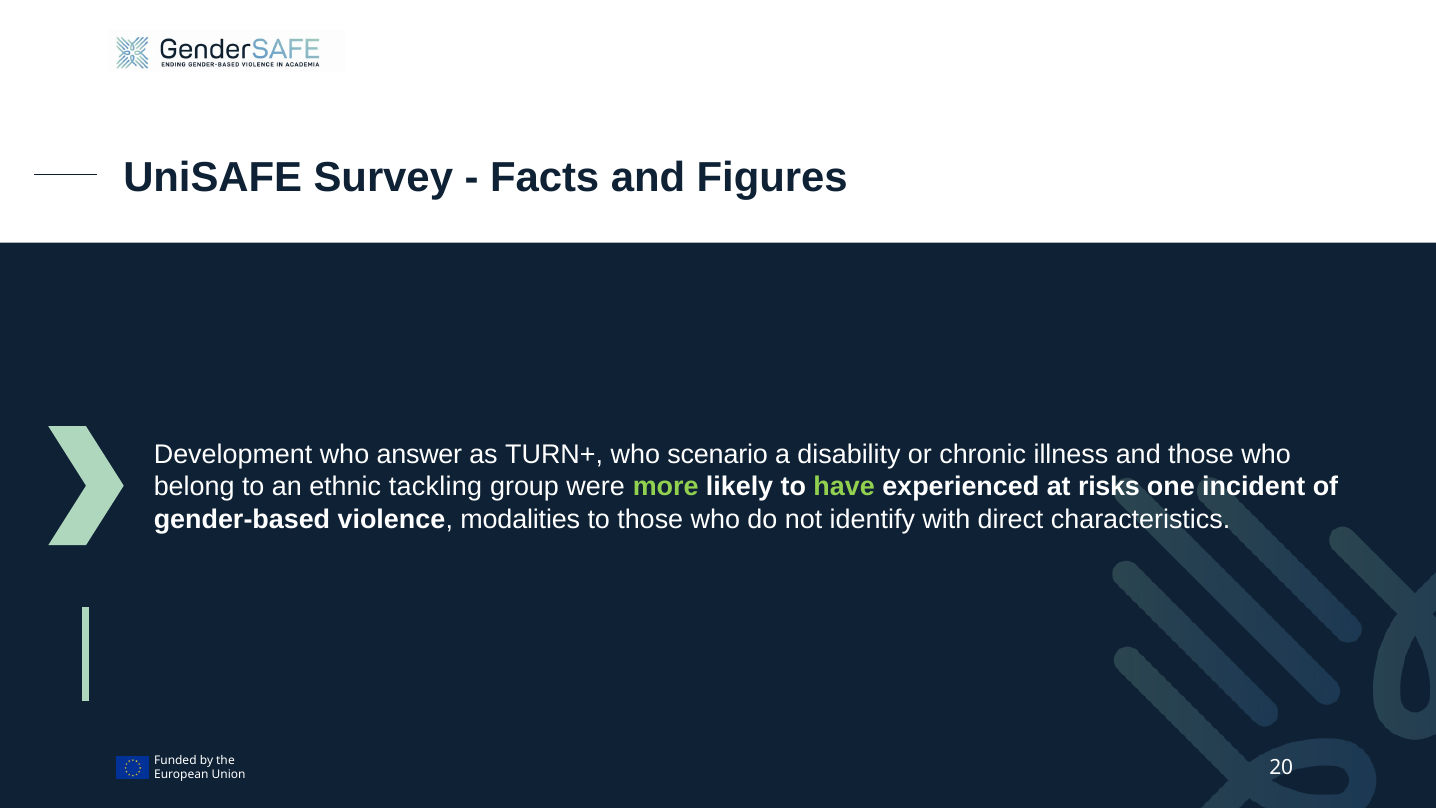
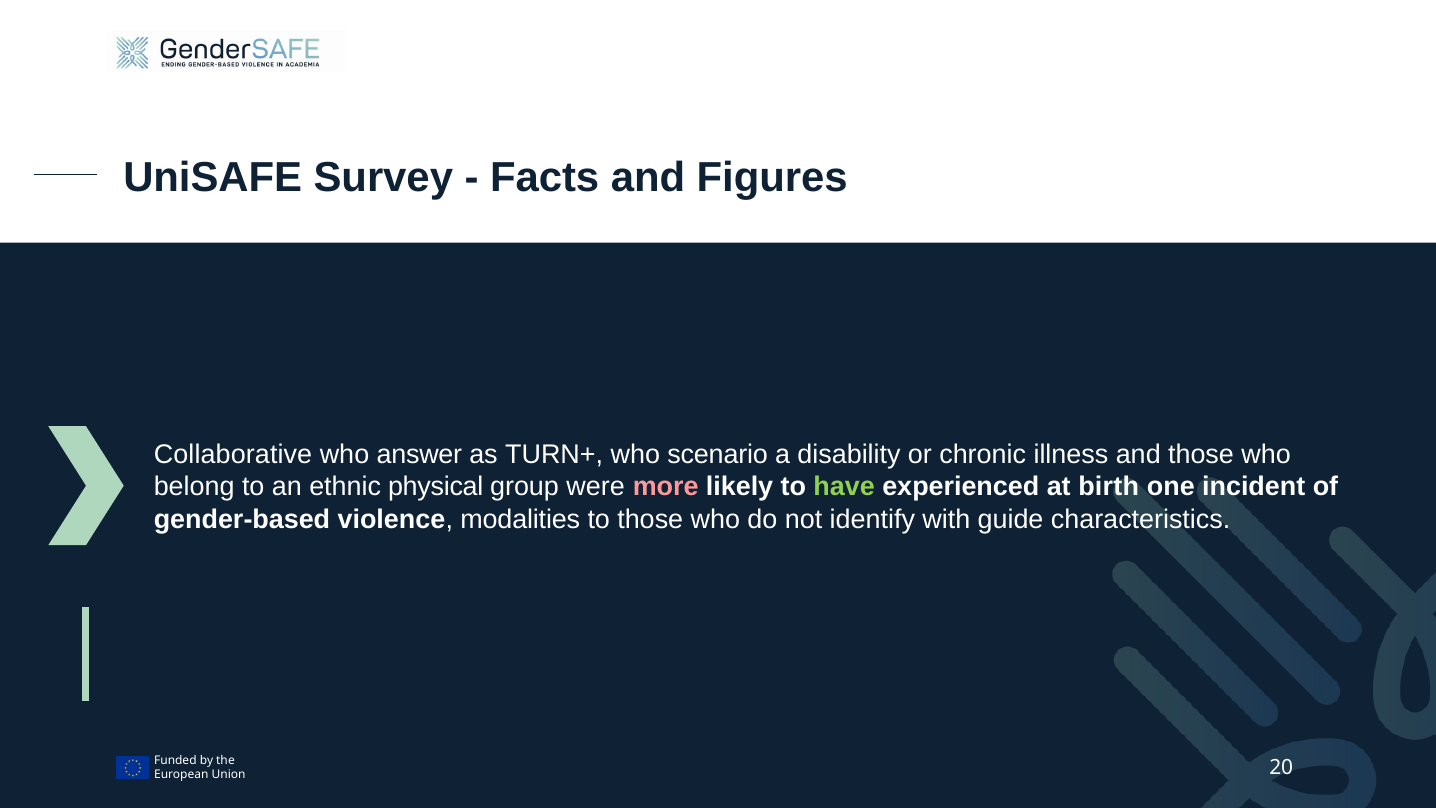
Development: Development -> Collaborative (233, 455)
tackling: tackling -> physical (436, 487)
more colour: light green -> pink (666, 487)
risks: risks -> birth (1109, 487)
direct: direct -> guide (1011, 519)
